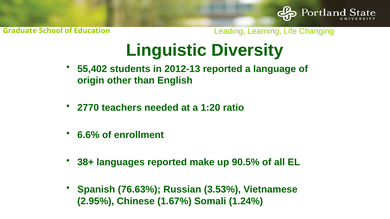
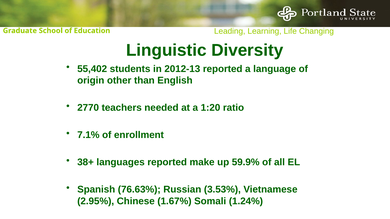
6.6%: 6.6% -> 7.1% (88, 135)
90.5%: 90.5% -> 59.9% (246, 163)
